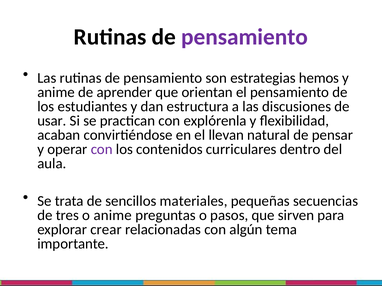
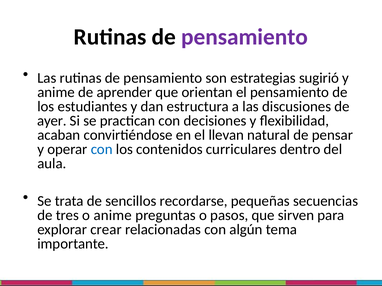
hemos: hemos -> sugirió (319, 78)
usar: usar -> ayer (52, 121)
explórenla: explórenla -> decisiones (215, 121)
con colour: purple -> blue (102, 149)
materiales: materiales -> recordarse (194, 201)
